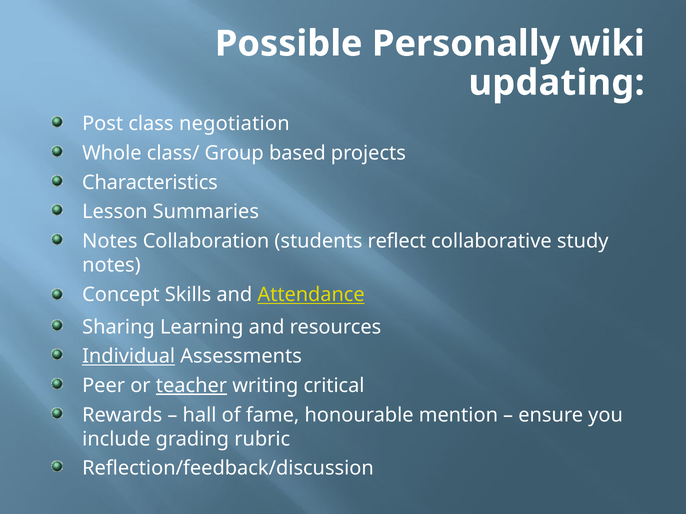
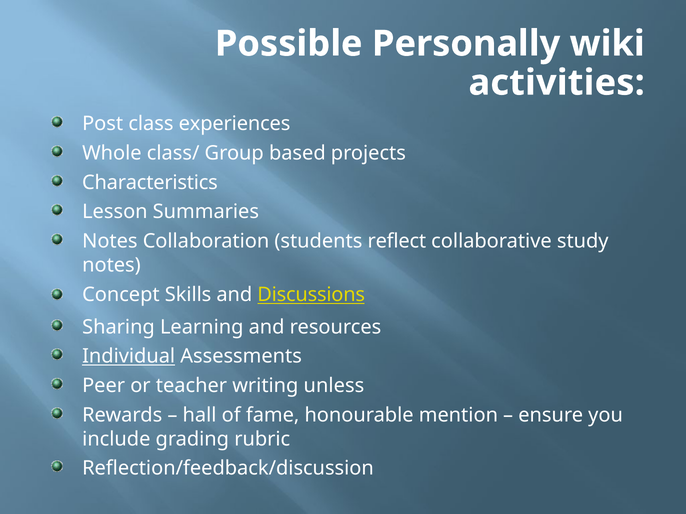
updating: updating -> activities (557, 83)
negotiation: negotiation -> experiences (235, 124)
Attendance: Attendance -> Discussions (311, 295)
teacher underline: present -> none (191, 386)
critical: critical -> unless (334, 386)
